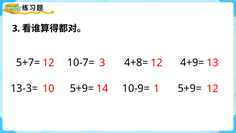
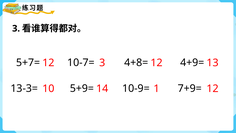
10-9= 5+9=: 5+9= -> 7+9= (190, 88)
